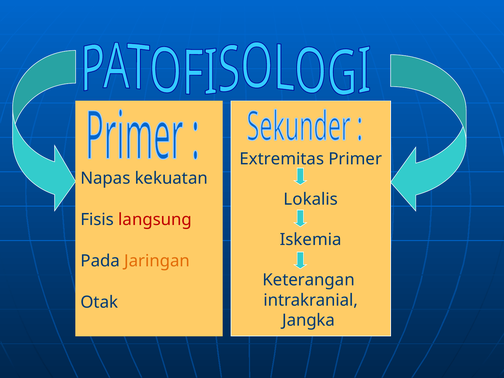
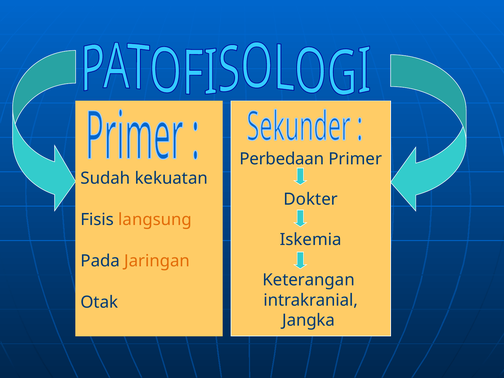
Extremitas: Extremitas -> Perbedaan (282, 159)
Napas: Napas -> Sudah (105, 178)
Lokalis: Lokalis -> Dokter (311, 199)
langsung colour: red -> orange (155, 220)
